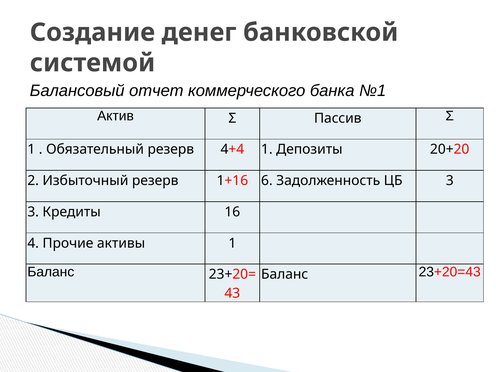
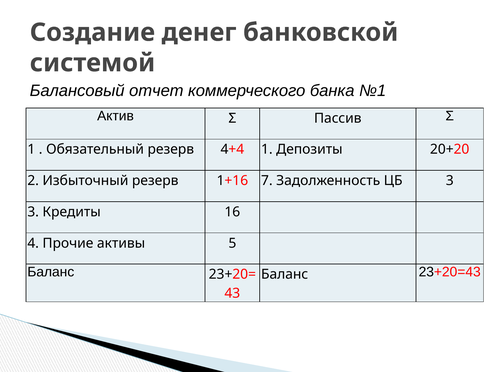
6: 6 -> 7 (267, 181)
активы 1: 1 -> 5 (232, 243)
